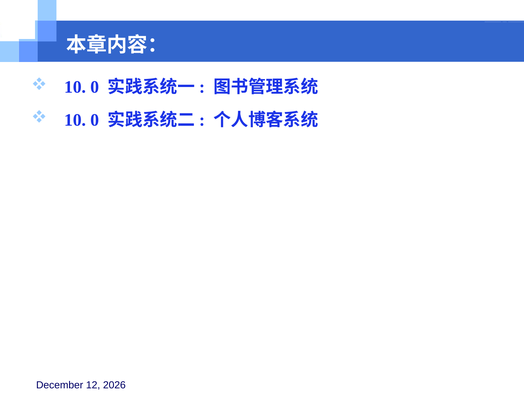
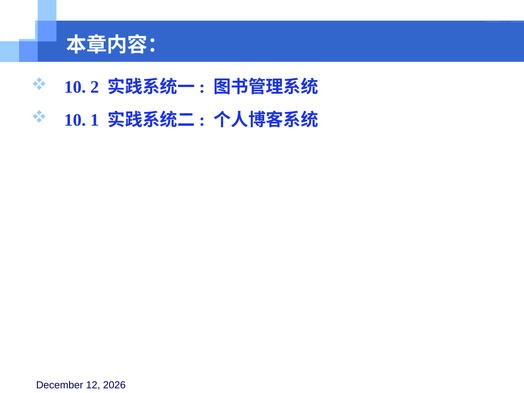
0: 0 -> 2 (95, 87)
0: 0 -> 1 (95, 120)
